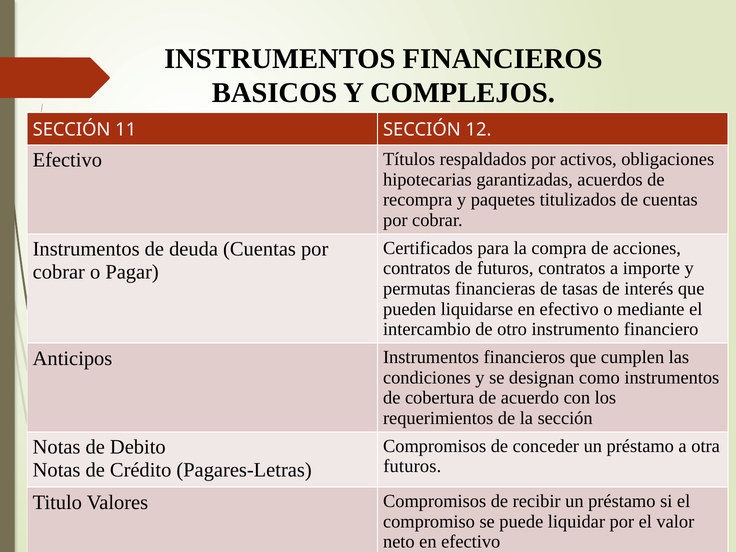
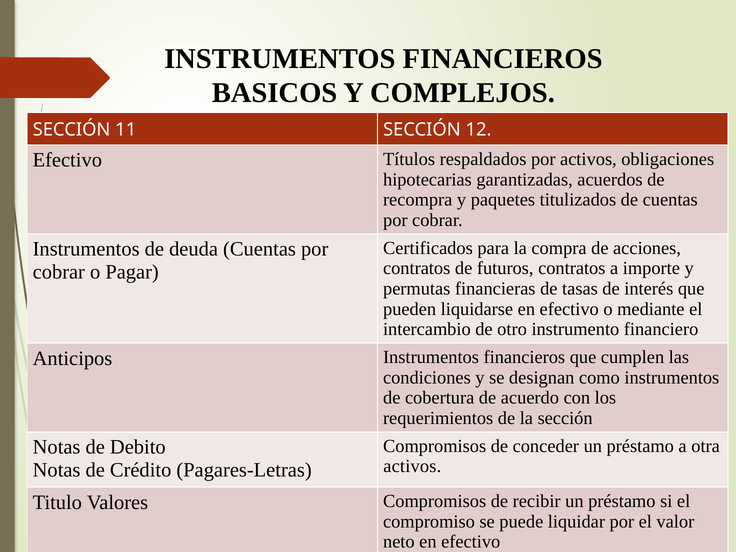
futuros: futuros -> activos (412, 466)
